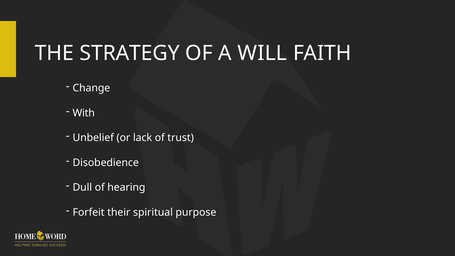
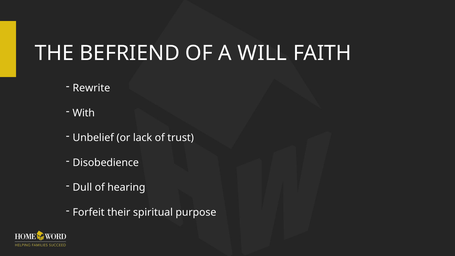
STRATEGY: STRATEGY -> BEFRIEND (130, 53)
Change: Change -> Rewrite (91, 88)
